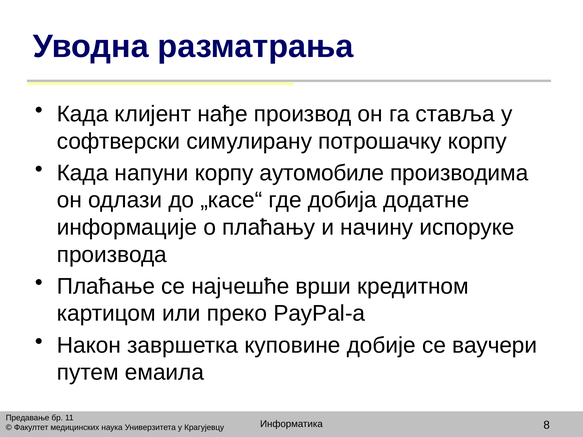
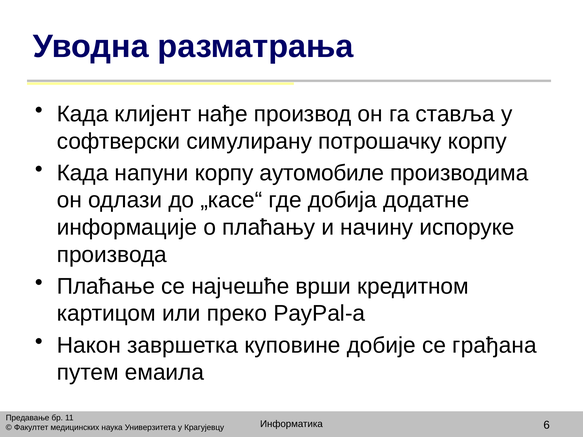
ваучери: ваучери -> грађана (495, 345)
8: 8 -> 6 (547, 425)
